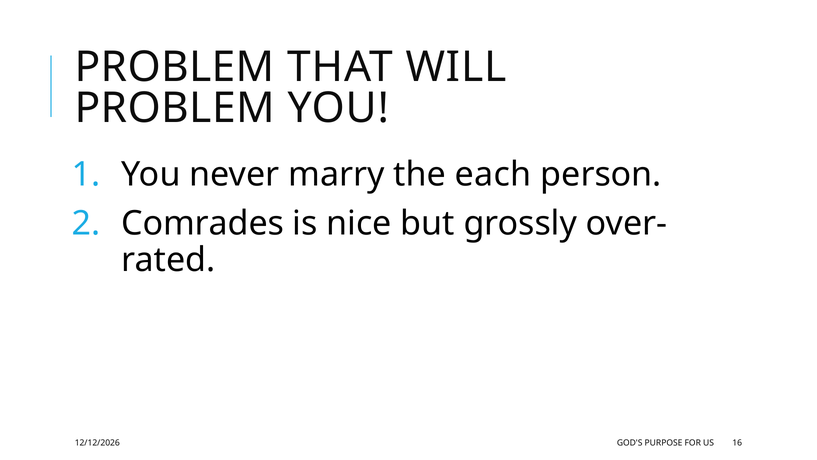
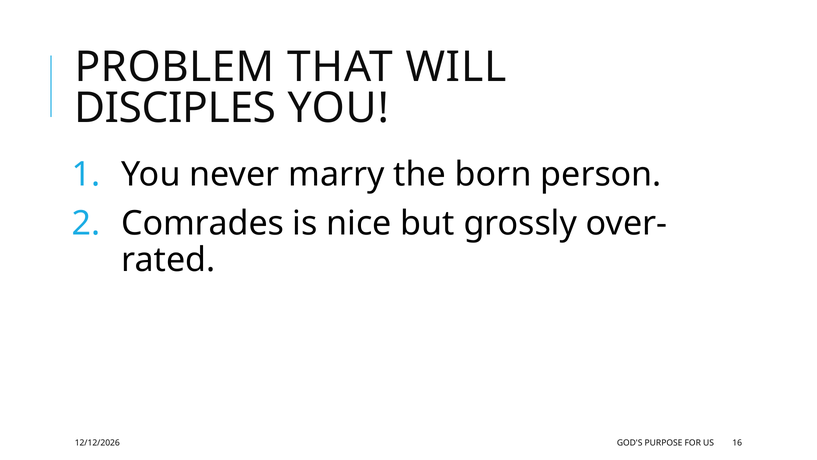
PROBLEM: PROBLEM -> DISCIPLES (175, 108)
each: each -> born (493, 174)
